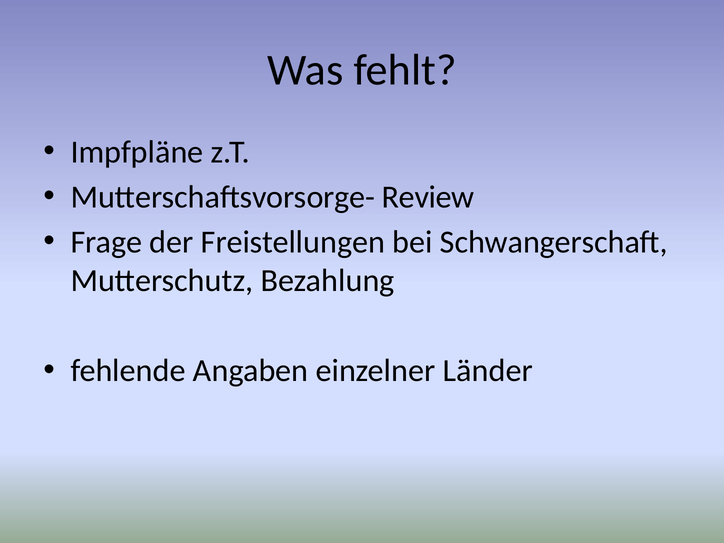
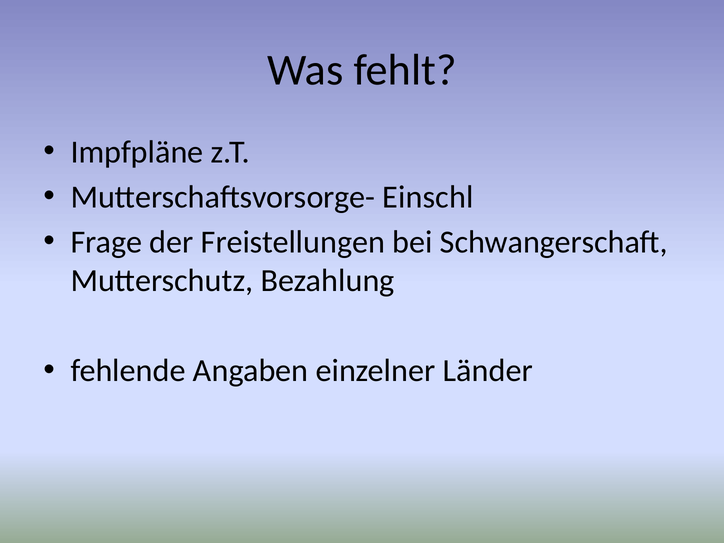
Review: Review -> Einschl (428, 197)
